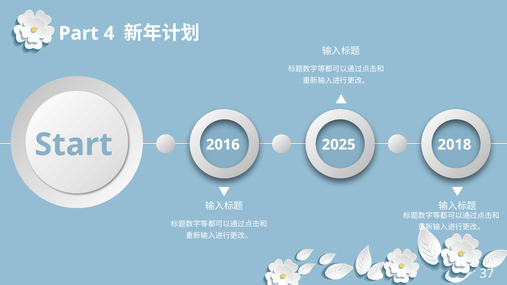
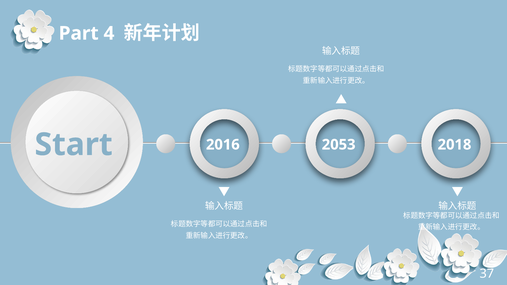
2025: 2025 -> 2053 (339, 145)
